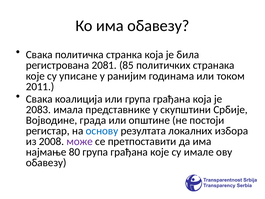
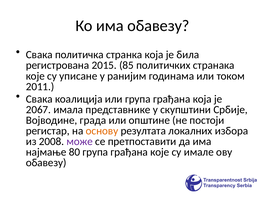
2081: 2081 -> 2015 (104, 65)
2083: 2083 -> 2067 (38, 110)
основу colour: blue -> orange (102, 131)
